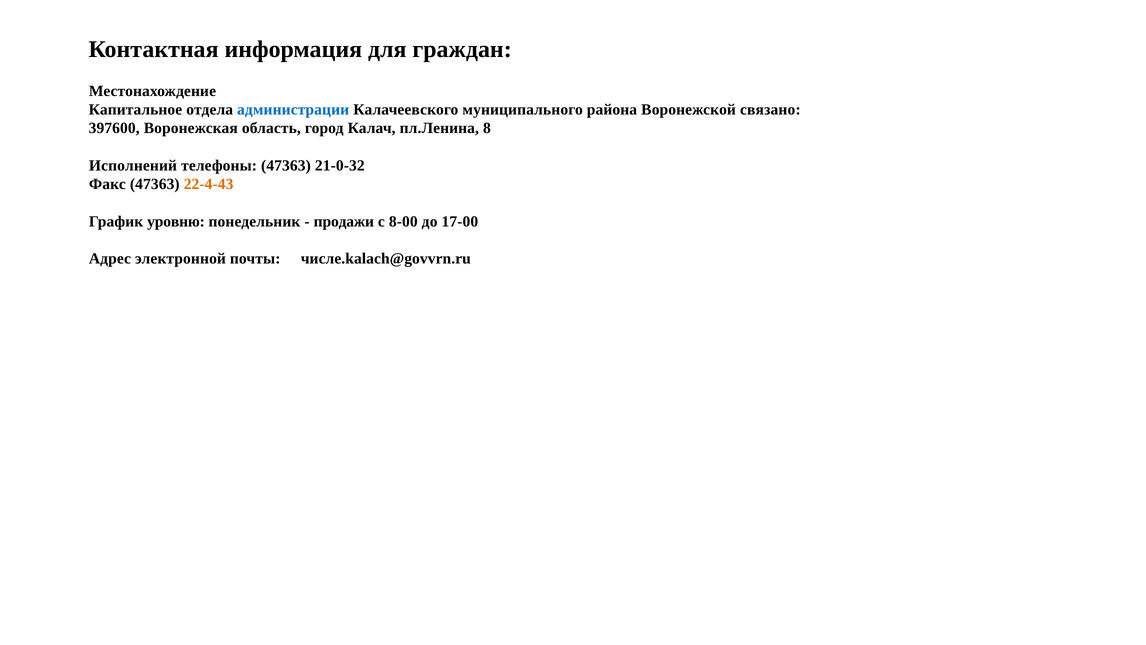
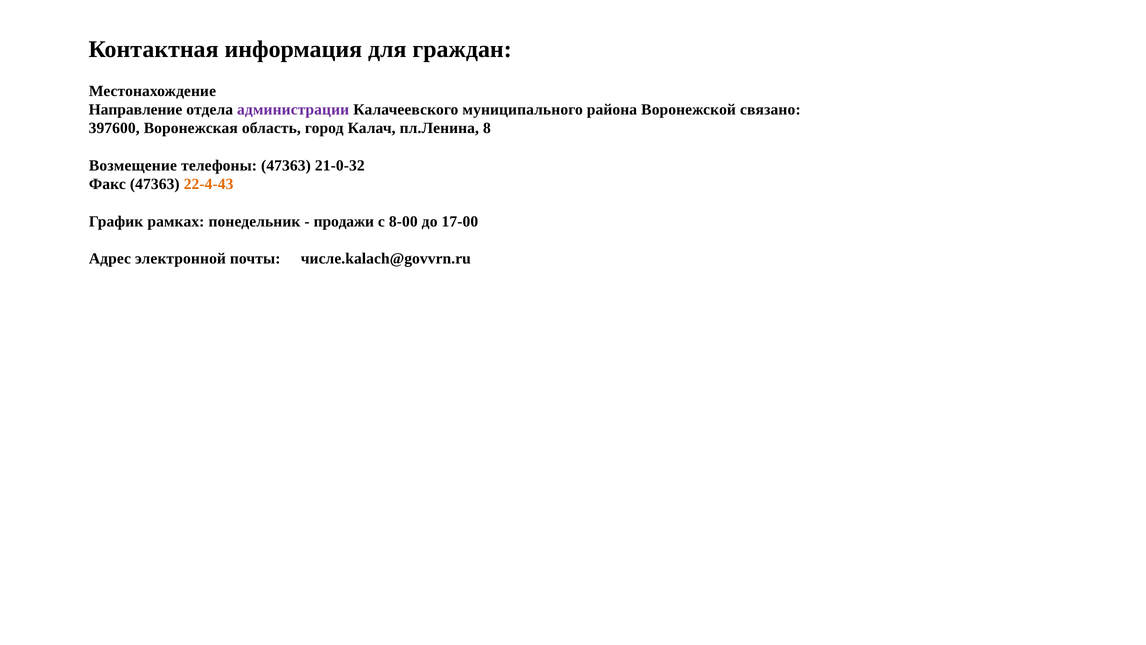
Капитальное: Капитальное -> Направление (135, 110)
администрации colour: blue -> purple (293, 110)
Исполнений: Исполнений -> Возмещение (133, 165)
уровню: уровню -> рамках (176, 221)
